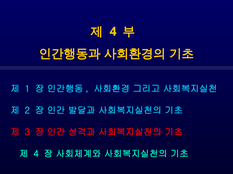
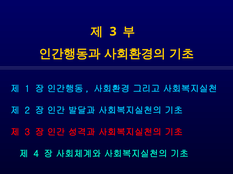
4: 4 -> 3 (113, 32)
